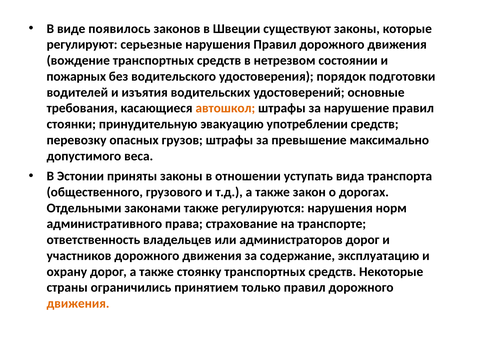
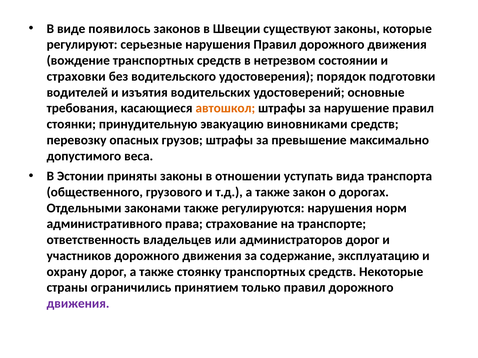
пожарных: пожарных -> страховки (76, 76)
употреблении: употреблении -> виновниками (307, 124)
движения colour: orange -> purple (78, 304)
